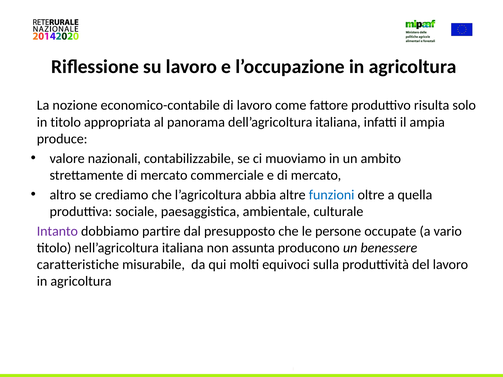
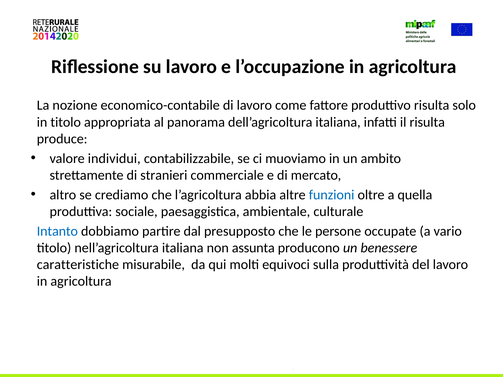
il ampia: ampia -> risulta (427, 122)
nazionali: nazionali -> individui (114, 159)
strettamente di mercato: mercato -> stranieri (164, 175)
Intanto colour: purple -> blue (57, 231)
